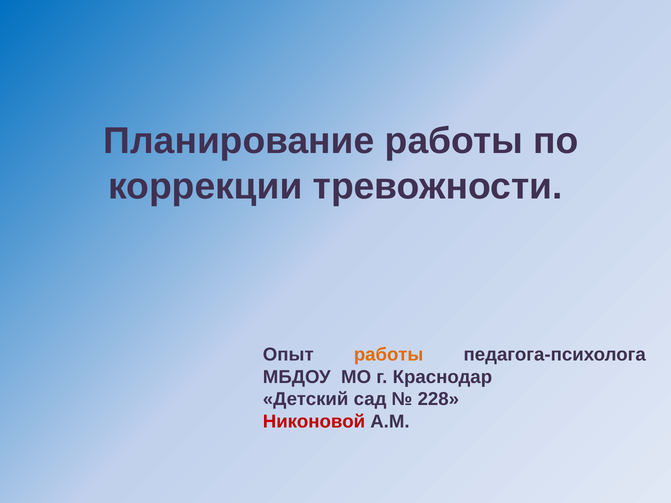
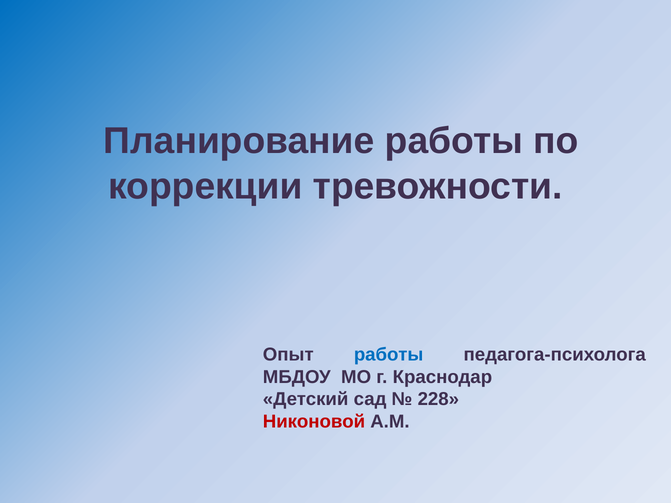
работы colour: orange -> blue (389, 355)
